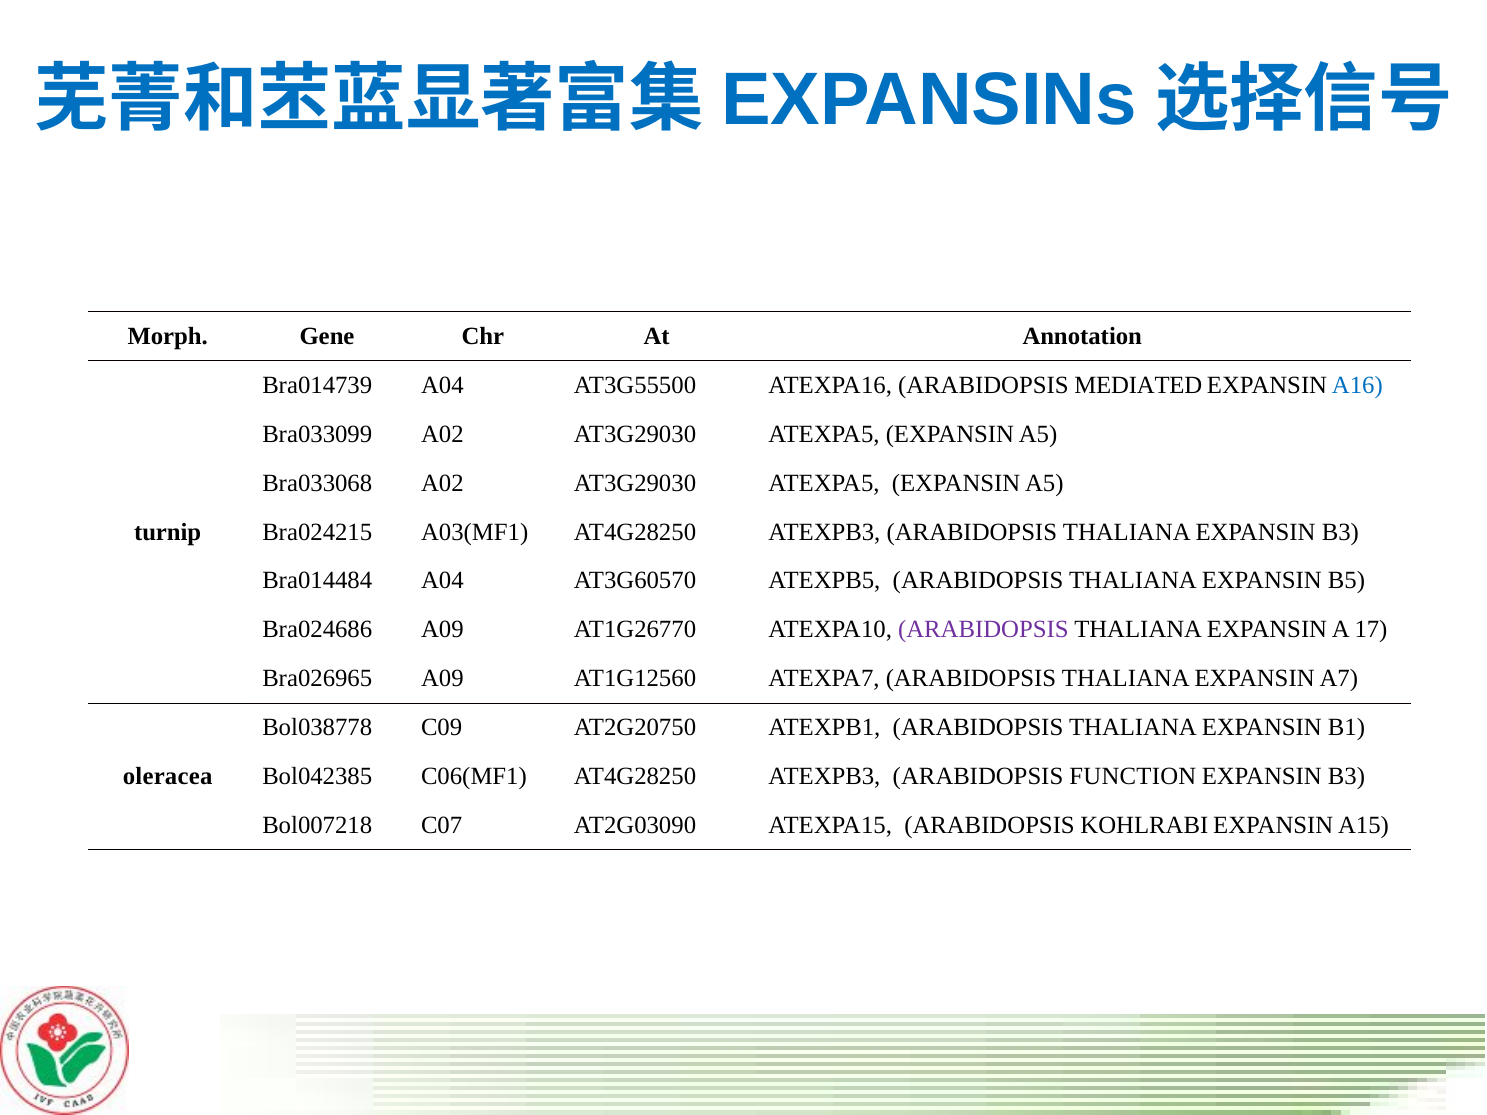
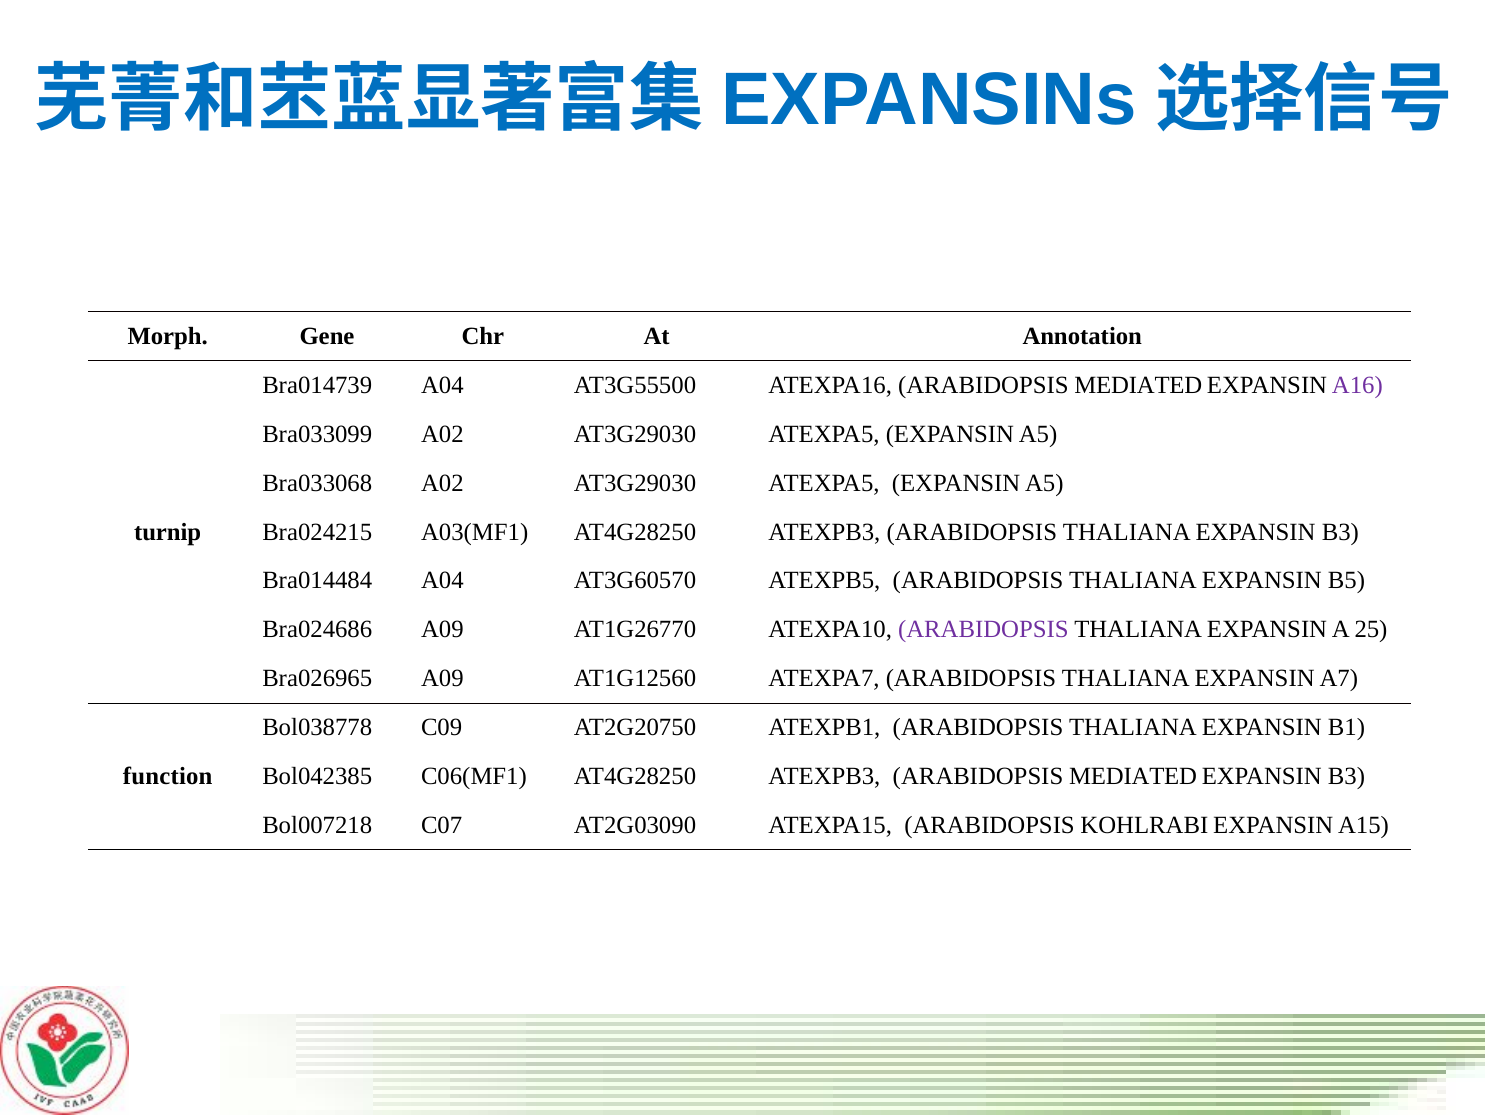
A16 colour: blue -> purple (1357, 385)
17: 17 -> 25 (1371, 630)
oleracea: oleracea -> function (168, 777)
ATEXPB3 ARABIDOPSIS FUNCTION: FUNCTION -> MEDIATED (1133, 777)
